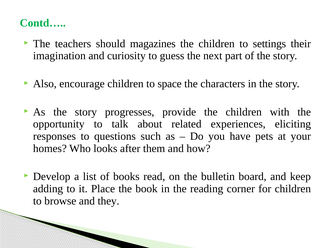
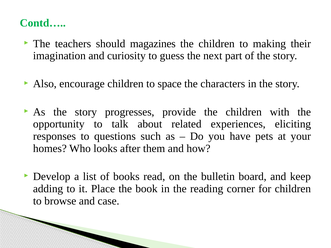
settings: settings -> making (269, 44)
they: they -> case (109, 201)
